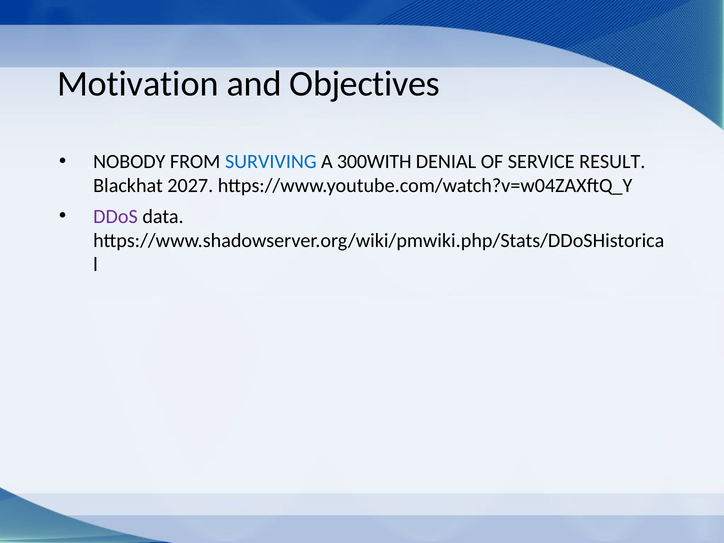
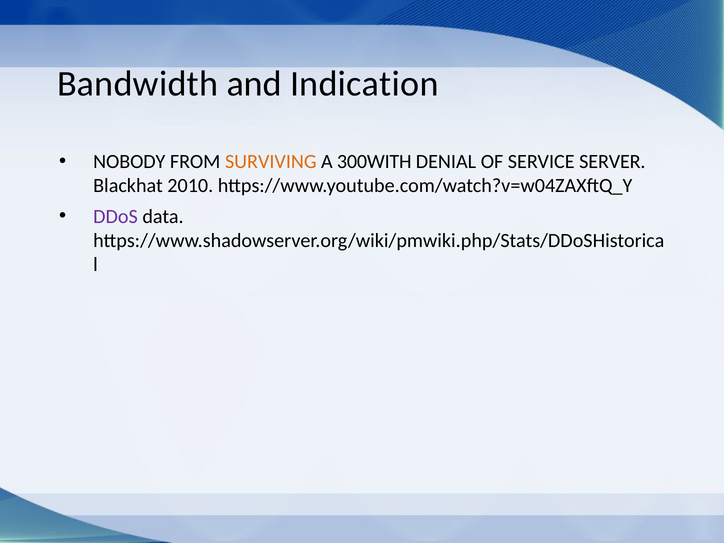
Motivation: Motivation -> Bandwidth (138, 84)
Objectives: Objectives -> Indication (364, 84)
SURVIVING colour: blue -> orange (271, 162)
RESULT: RESULT -> SERVER (612, 162)
2027: 2027 -> 2010 (190, 186)
